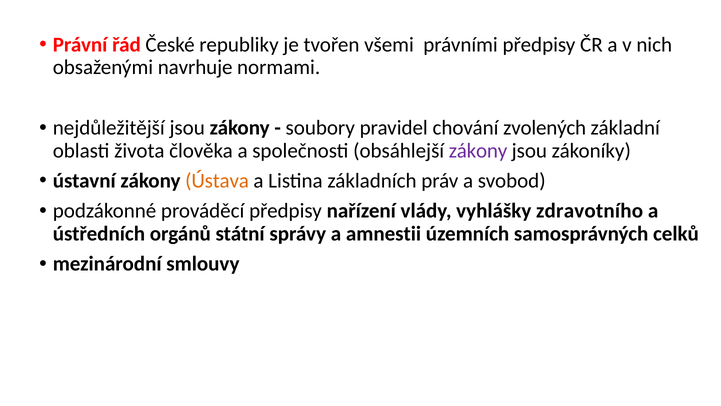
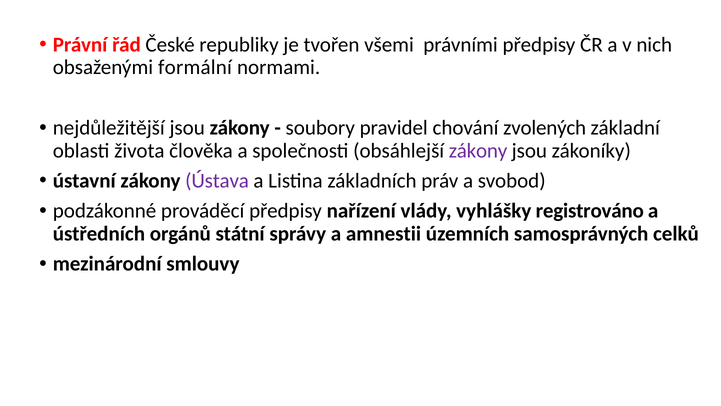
navrhuje: navrhuje -> formální (195, 67)
Ústava colour: orange -> purple (217, 181)
zdravotního: zdravotního -> registrováno (590, 211)
